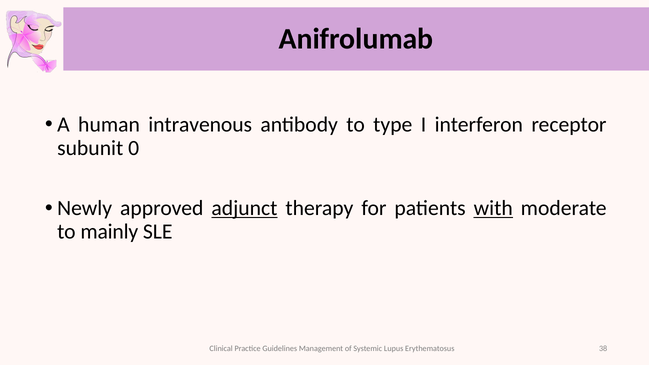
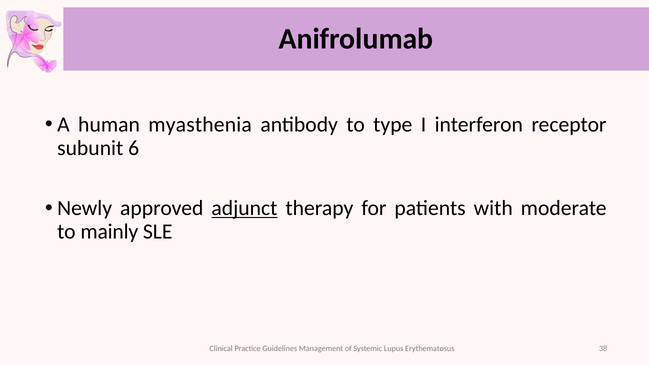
intravenous: intravenous -> myasthenia (200, 125)
0: 0 -> 6 (134, 148)
with underline: present -> none (493, 208)
